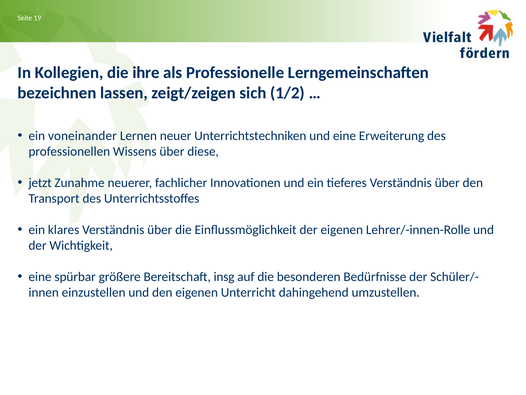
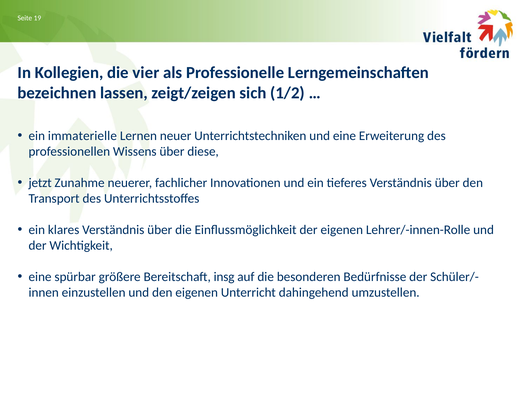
ihre: ihre -> vier (146, 73)
voneinander: voneinander -> immaterielle (82, 136)
